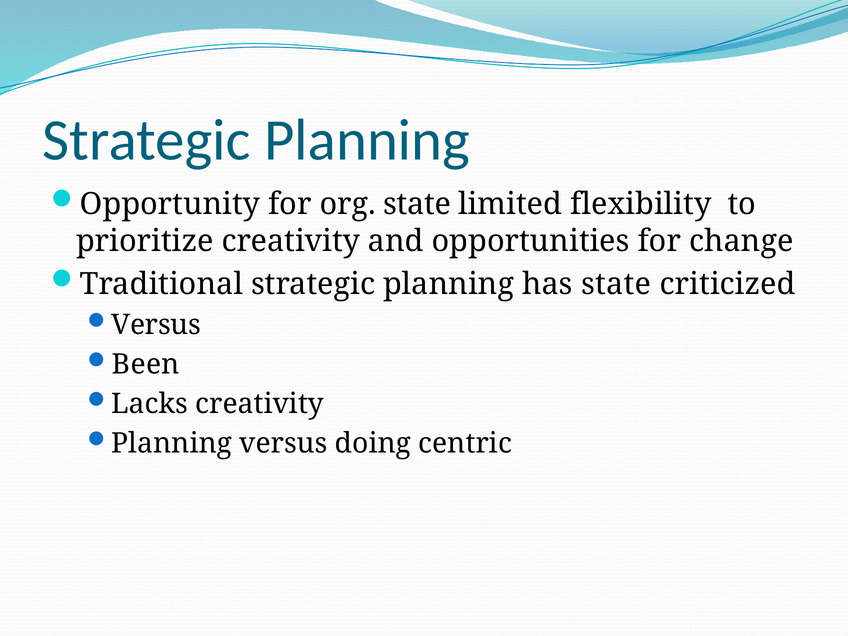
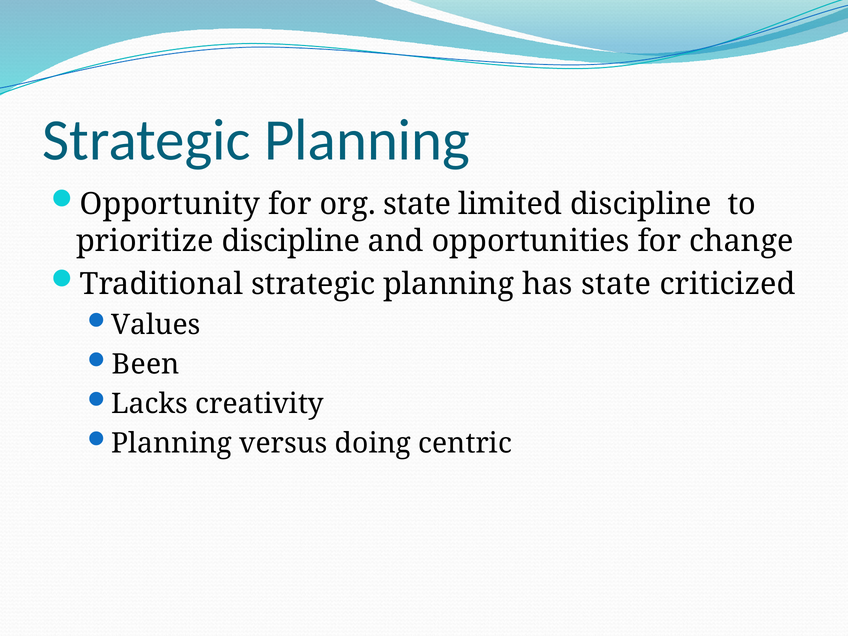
limited flexibility: flexibility -> discipline (641, 204)
prioritize creativity: creativity -> discipline (291, 241)
Versus: Versus -> Values (156, 325)
